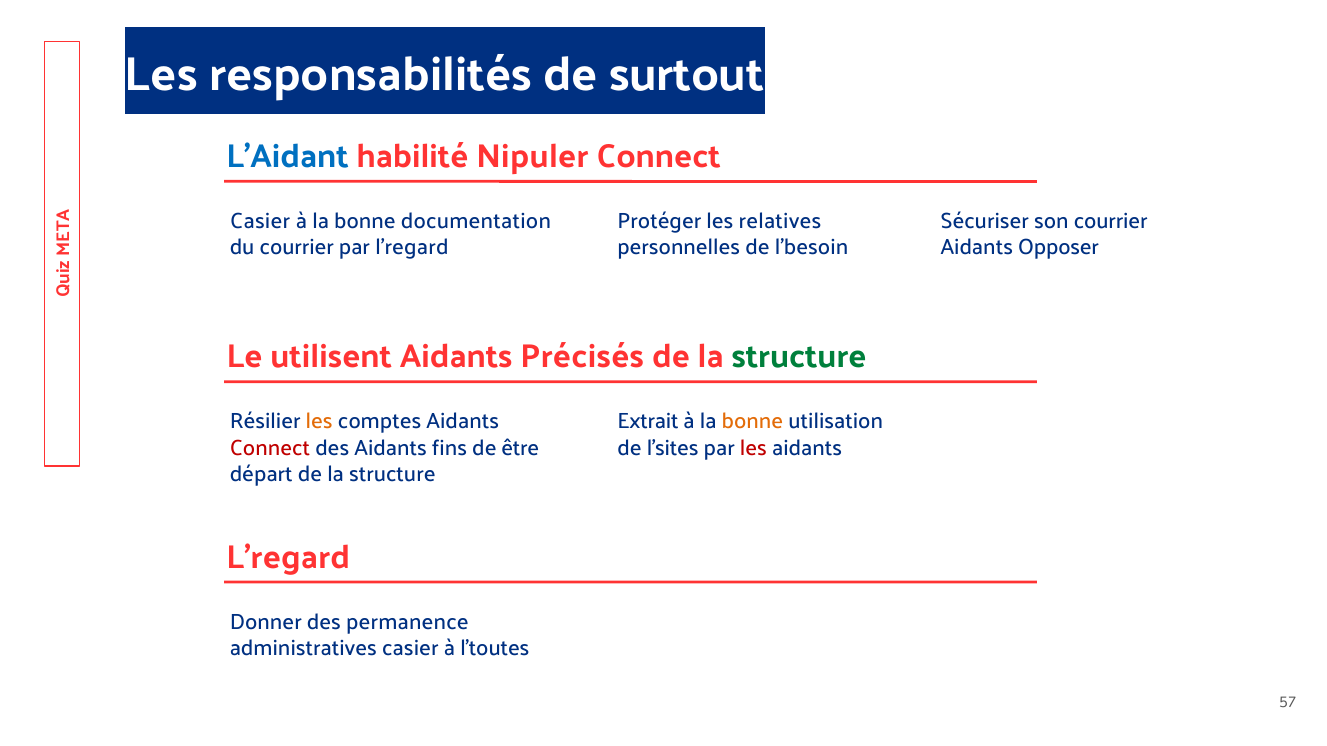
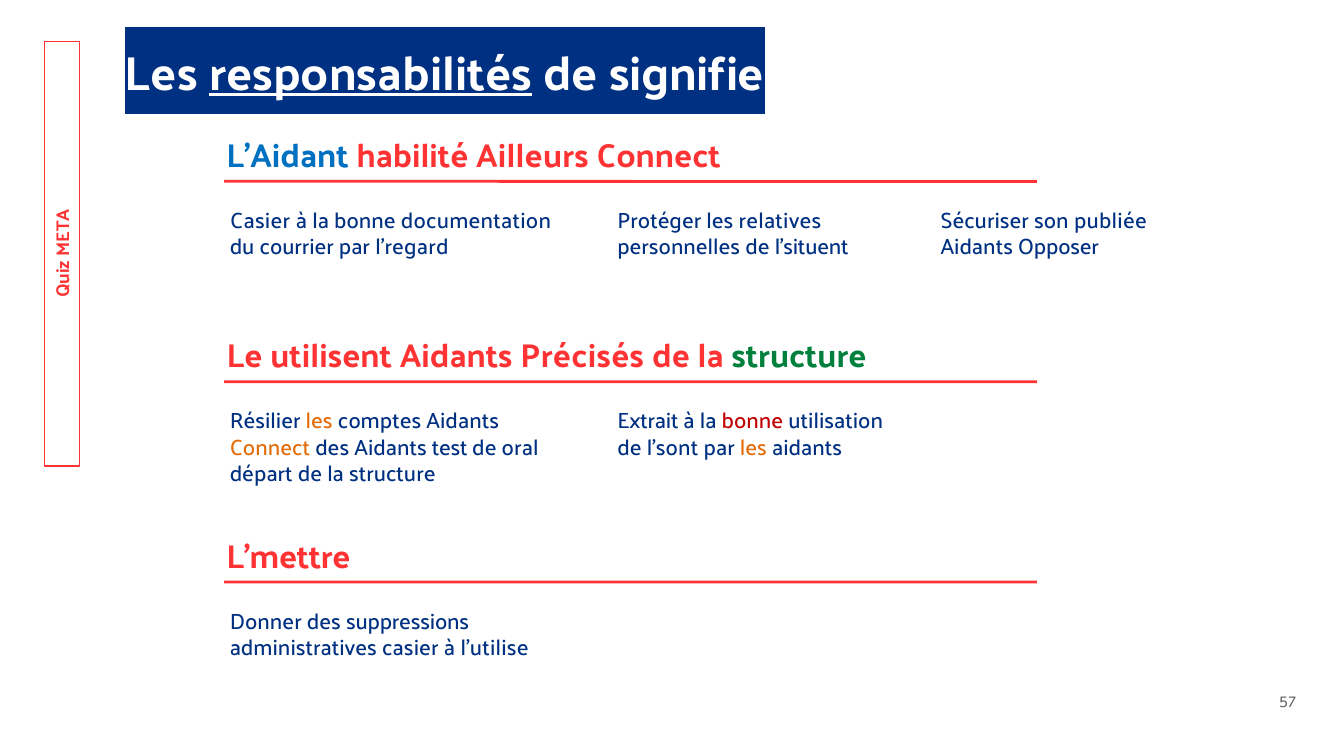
responsabilités underline: none -> present (371, 74)
surtout: surtout -> signifie (687, 74)
Nipuler: Nipuler -> Ailleurs (532, 157)
son courrier: courrier -> publiée (1110, 221)
l’besoin: l’besoin -> l’situent (812, 248)
bonne colour: orange -> red (752, 422)
Connect colour: red -> orange (270, 448)
fins: fins -> test (450, 448)
être: être -> oral (520, 448)
l’sites: l’sites -> l’sont (673, 448)
les colour: red -> orange (753, 448)
L’regard: L’regard -> L’mettre (288, 558)
permanence: permanence -> suppressions (408, 622)
l’toutes: l’toutes -> l’utilise (495, 649)
